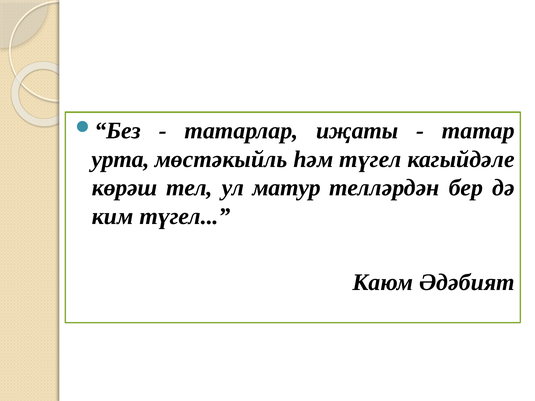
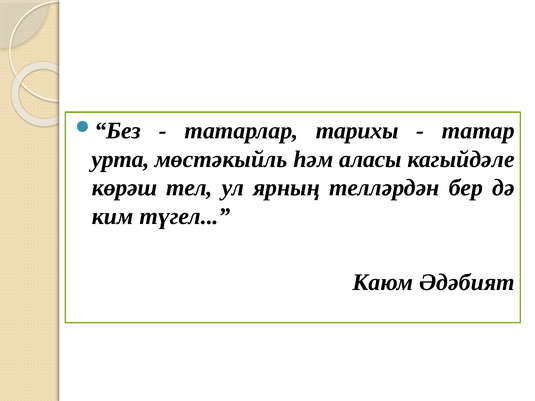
иҗаты: иҗаты -> тарихы (357, 131)
һәм түгел: түгел -> аласы (371, 159)
матур: матур -> ярның (287, 188)
